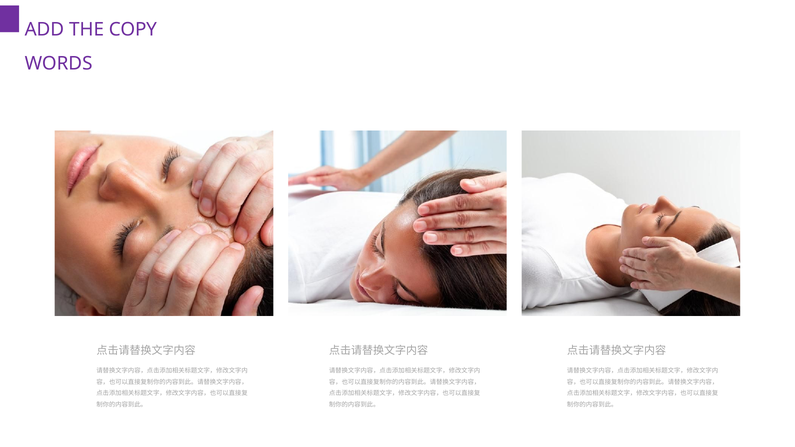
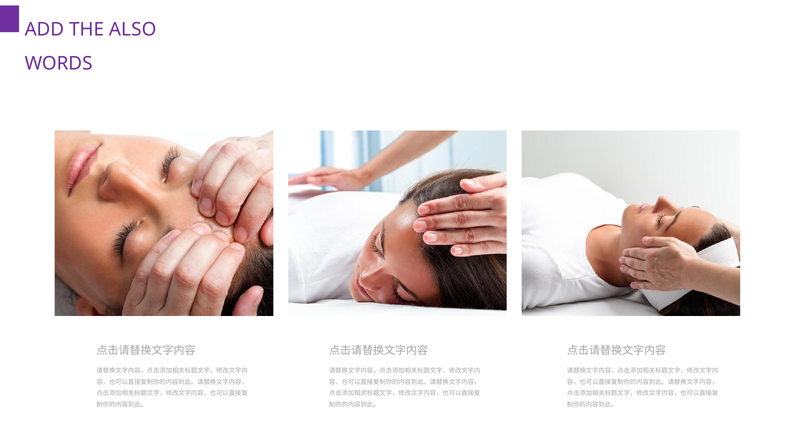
COPY: COPY -> ALSO (133, 29)
